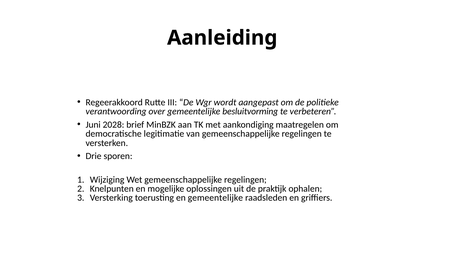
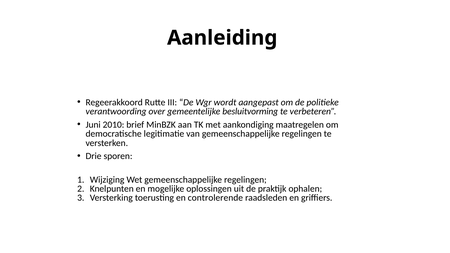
2028: 2028 -> 2010 (113, 125)
en gemeentelijke: gemeentelijke -> controlerende (215, 198)
